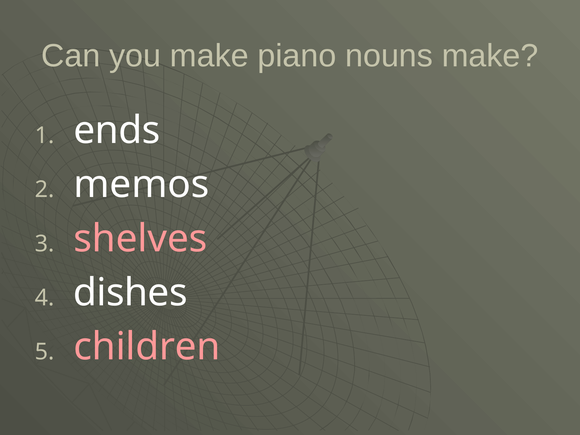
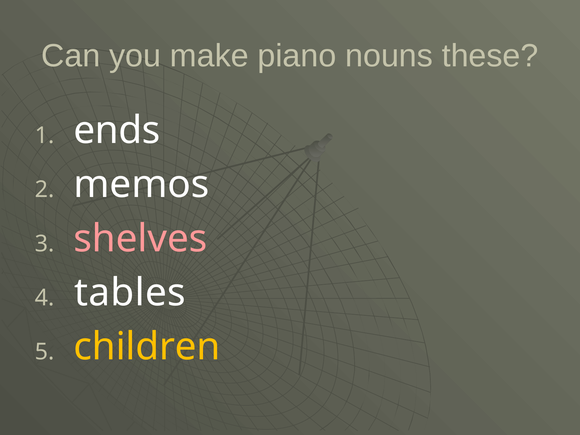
nouns make: make -> these (490, 56)
dishes: dishes -> tables (130, 293)
children colour: pink -> yellow (147, 347)
